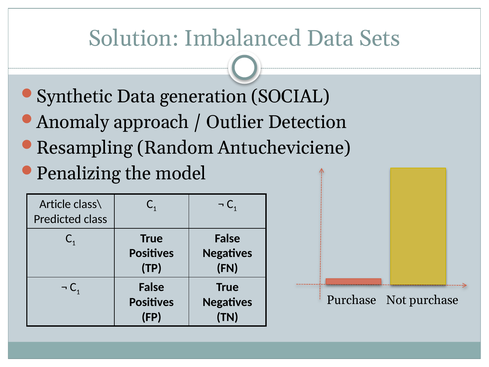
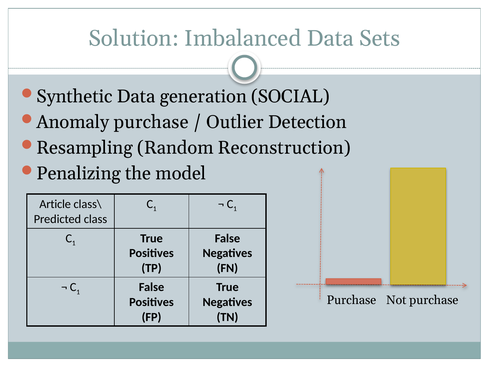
Anomaly approach: approach -> purchase (151, 122)
Antucheviciene: Antucheviciene -> Reconstruction (284, 148)
